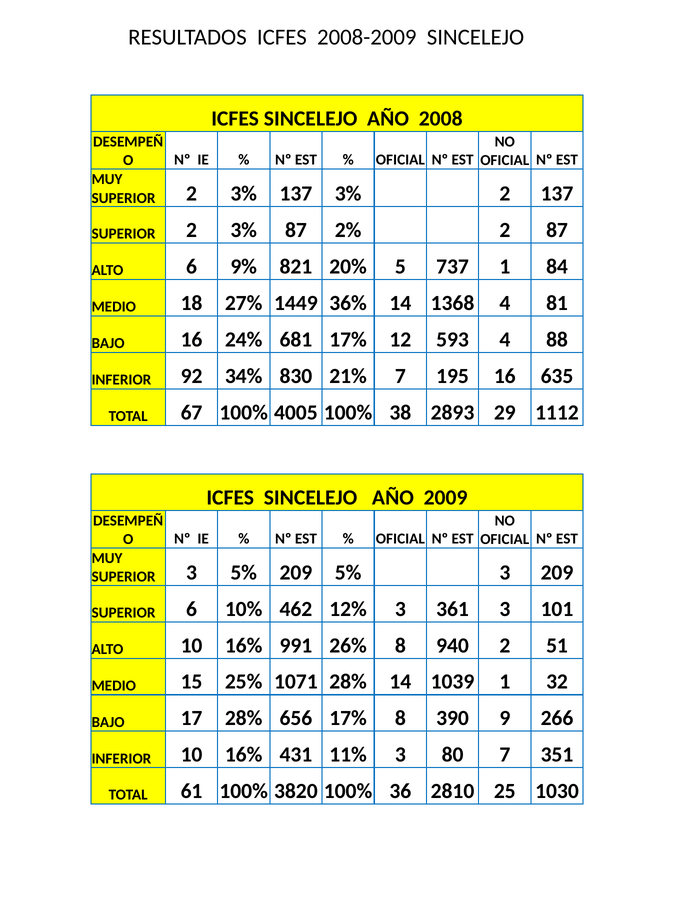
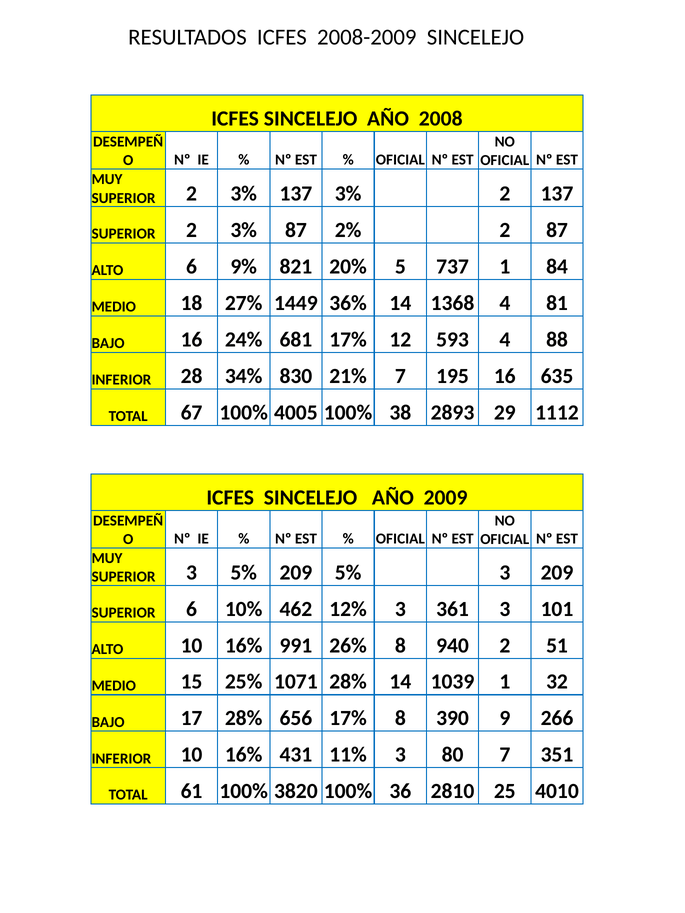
92: 92 -> 28 (192, 376)
1030: 1030 -> 4010 (557, 791)
